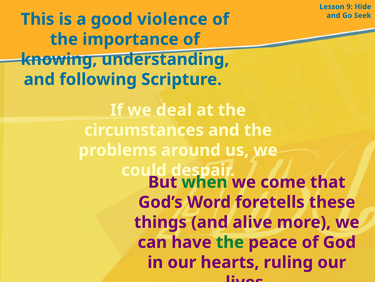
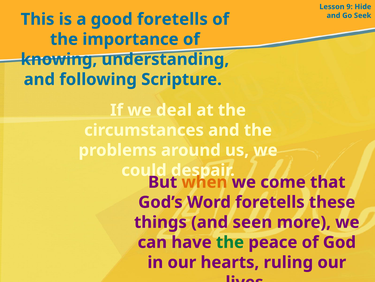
good violence: violence -> foretells (172, 19)
when colour: green -> orange (204, 182)
alive: alive -> seen (252, 222)
